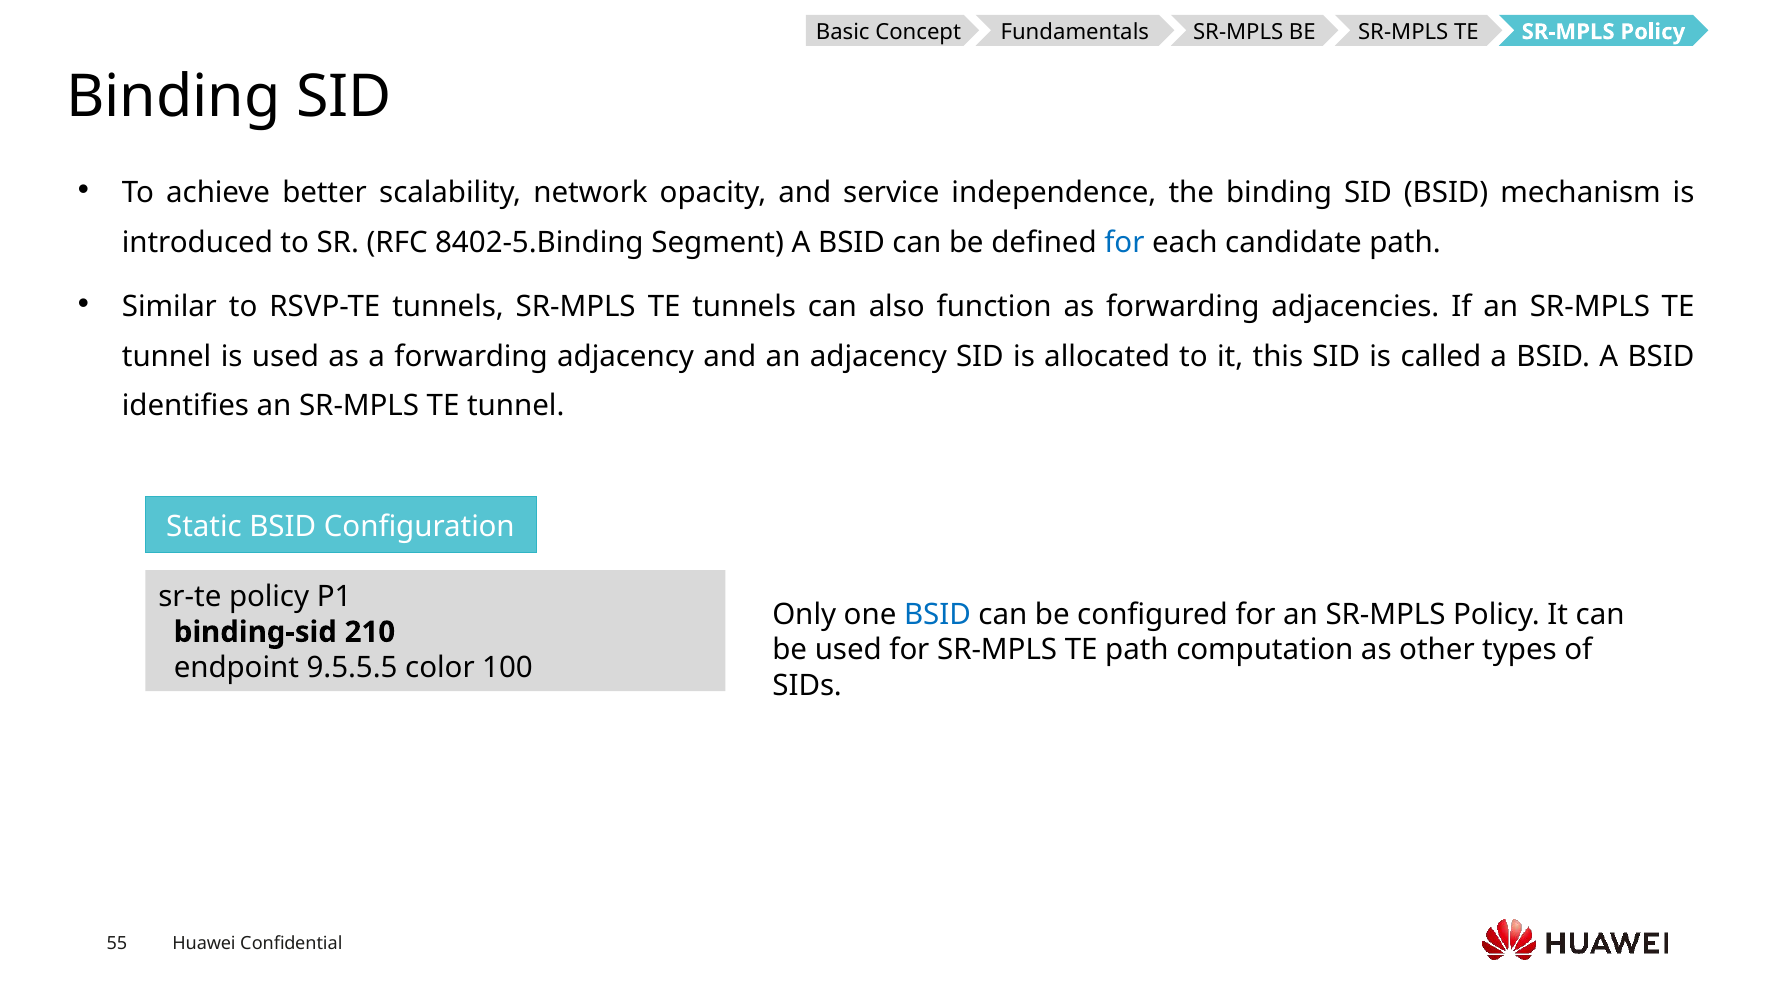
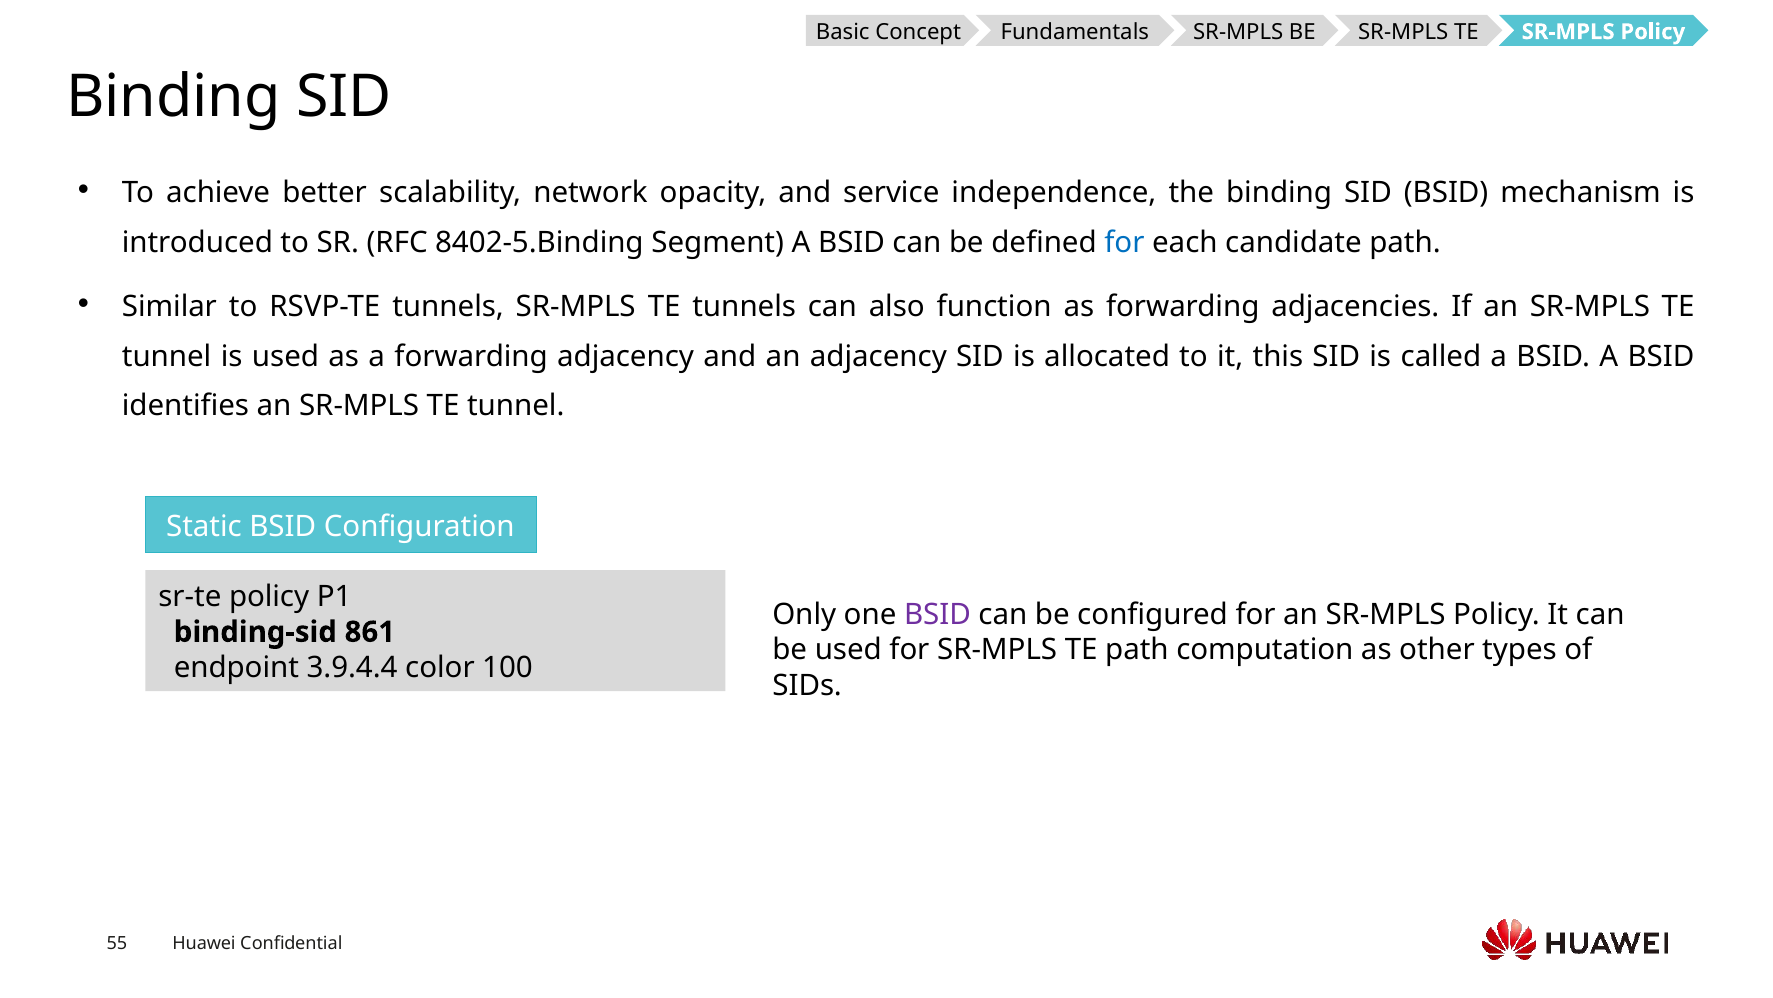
BSID colour: blue -> purple (937, 614)
210: 210 -> 861 (370, 632)
9.5.5.5: 9.5.5.5 -> 3.9.4.4 (352, 667)
